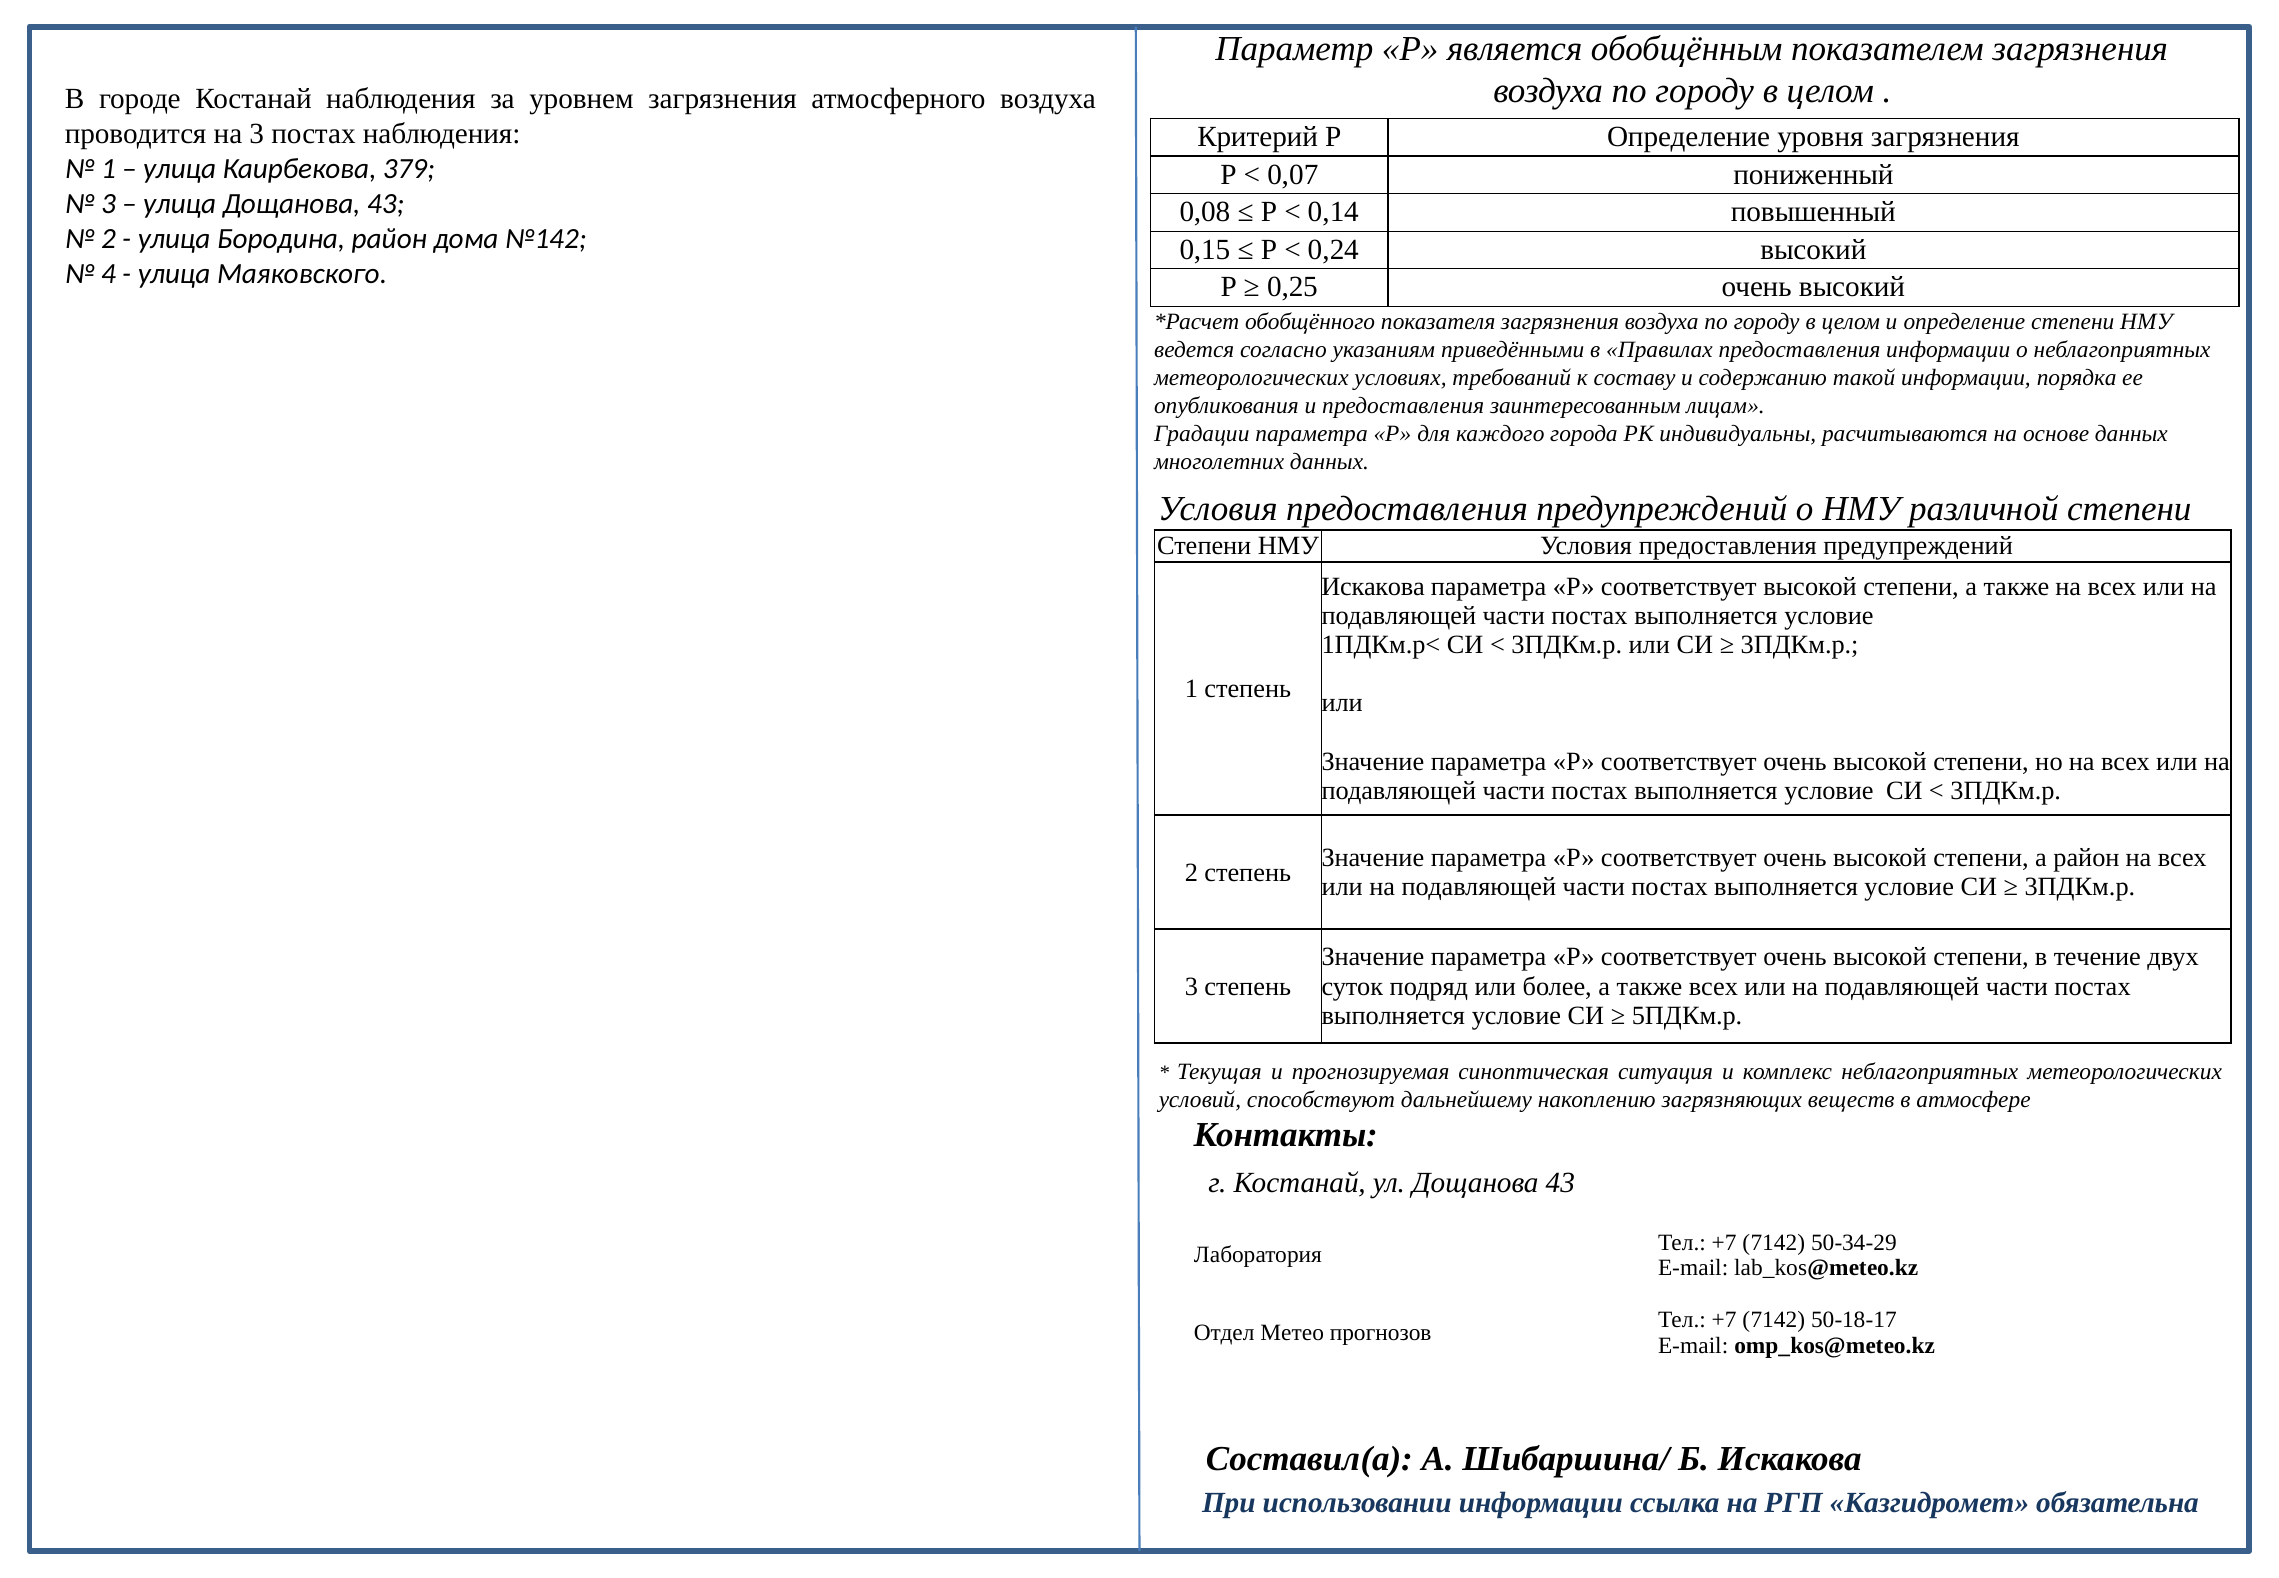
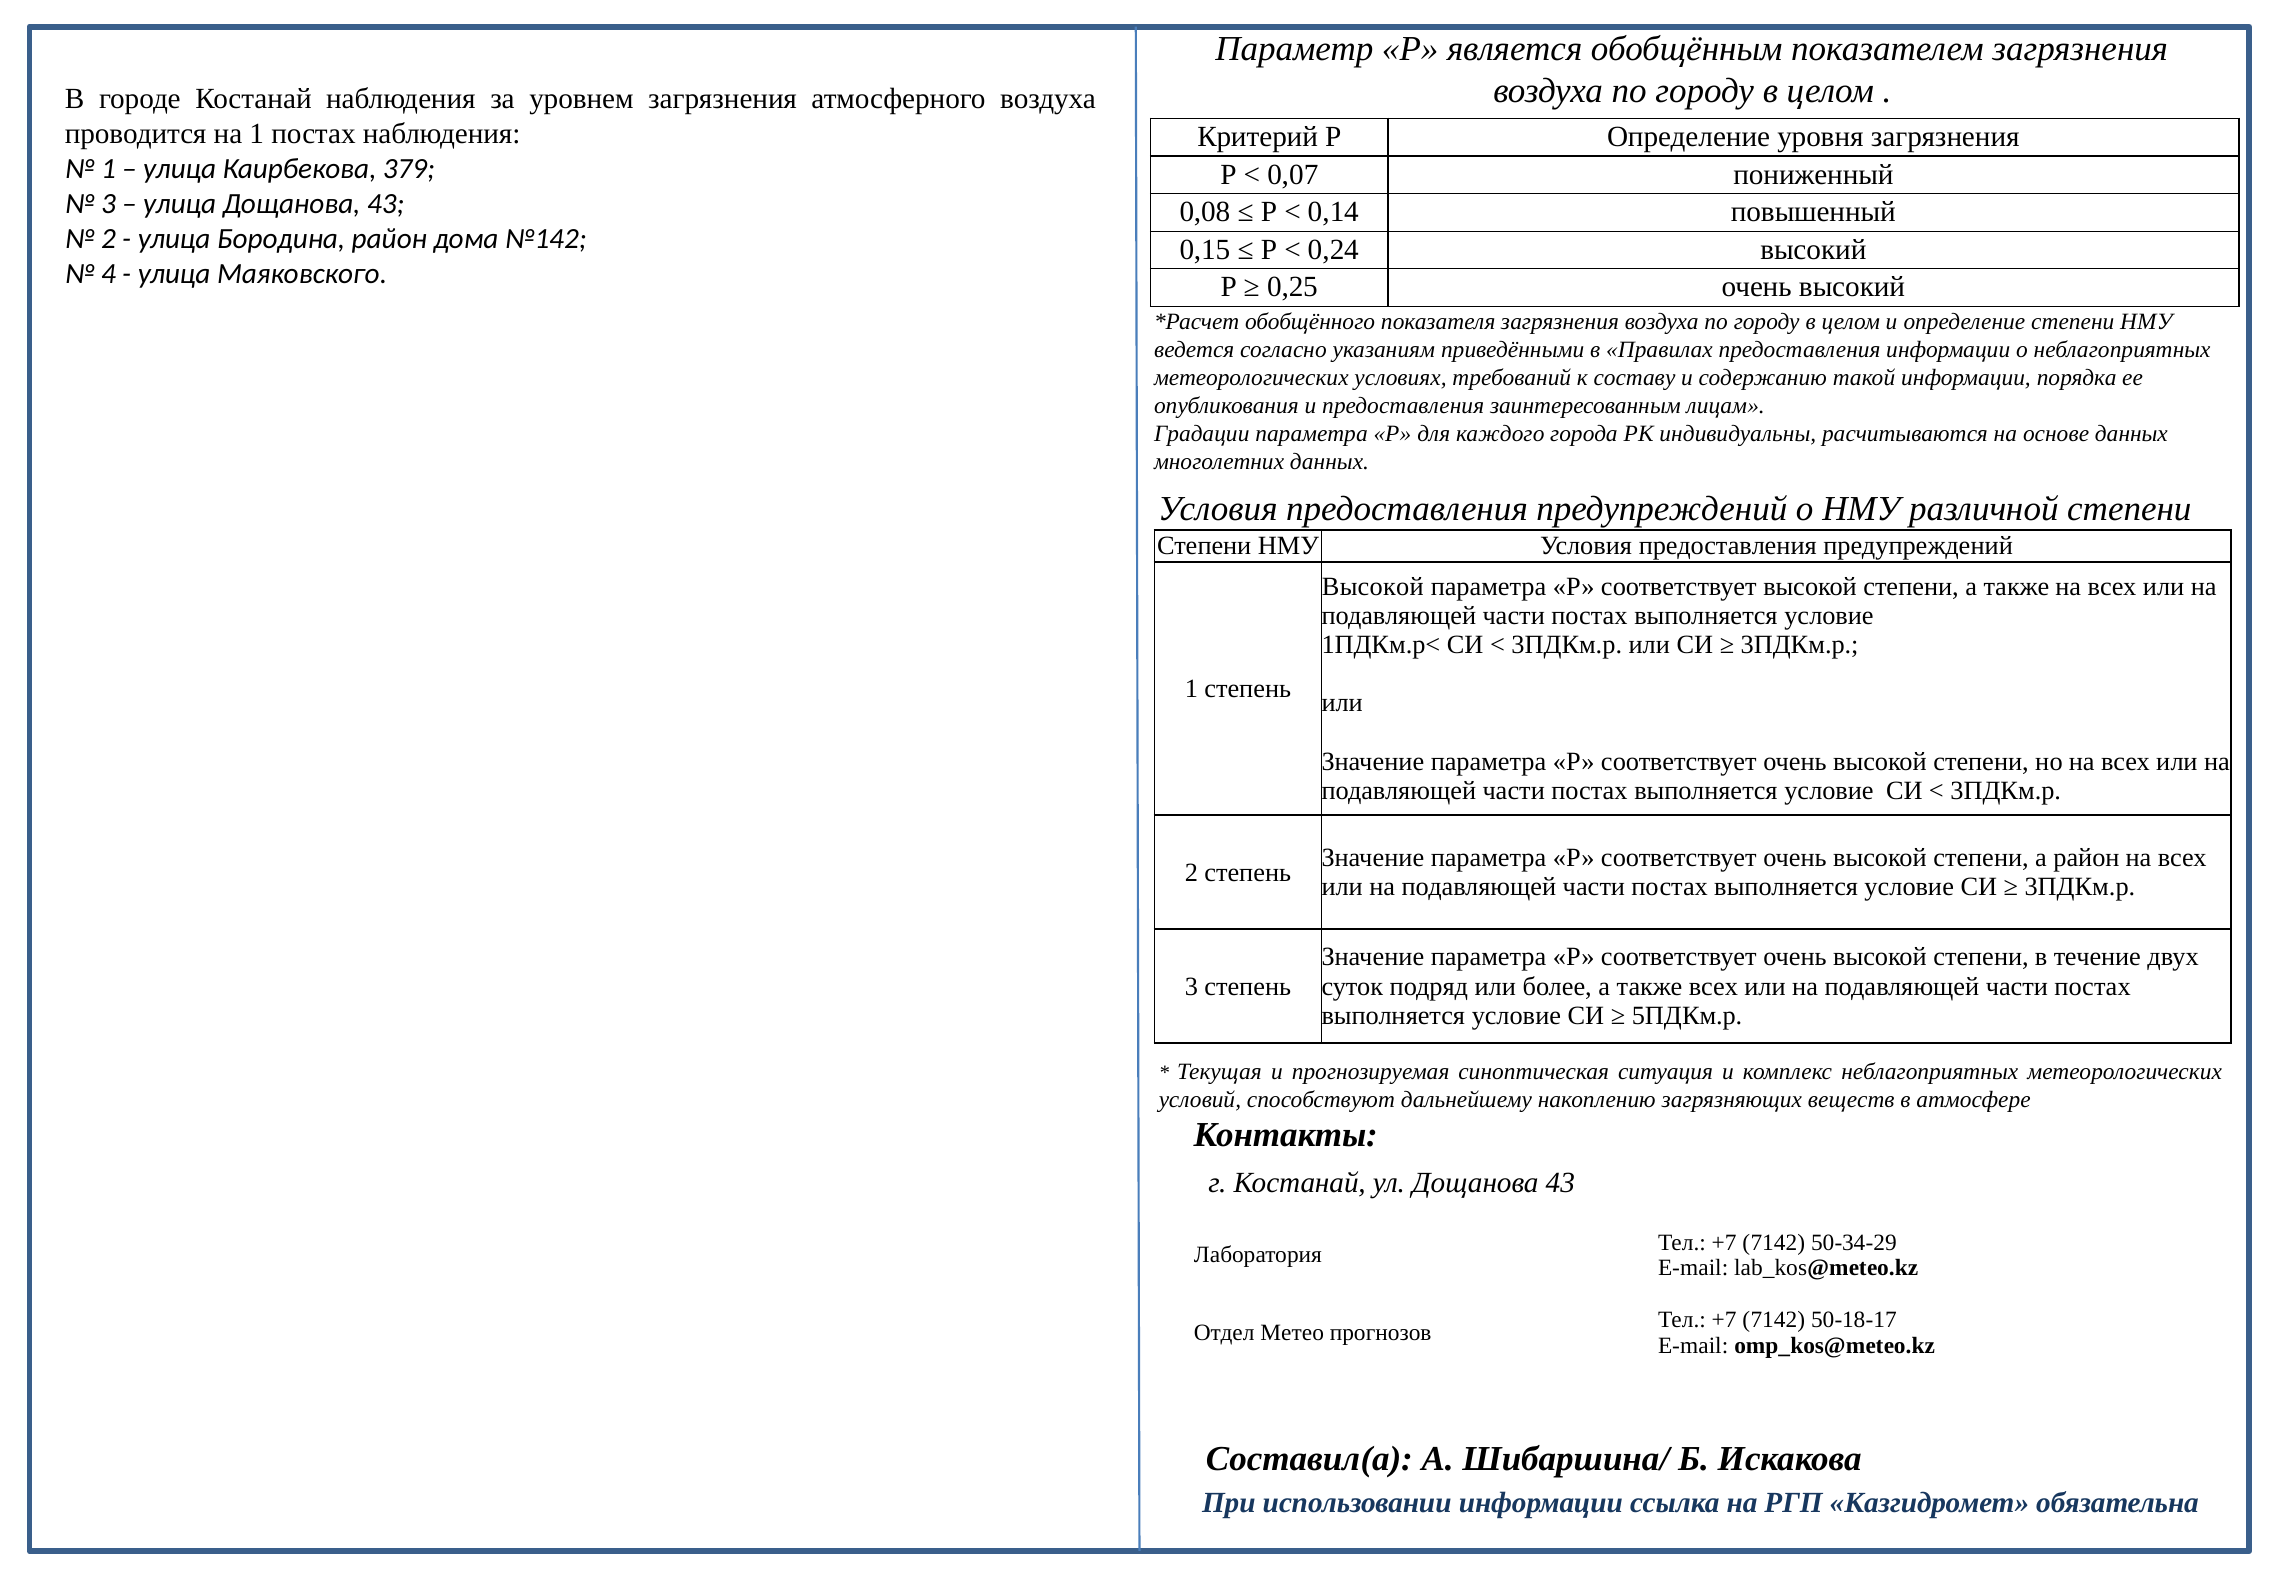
на 3: 3 -> 1 (257, 134)
Искакова: Искакова -> Высокой (1373, 587)
